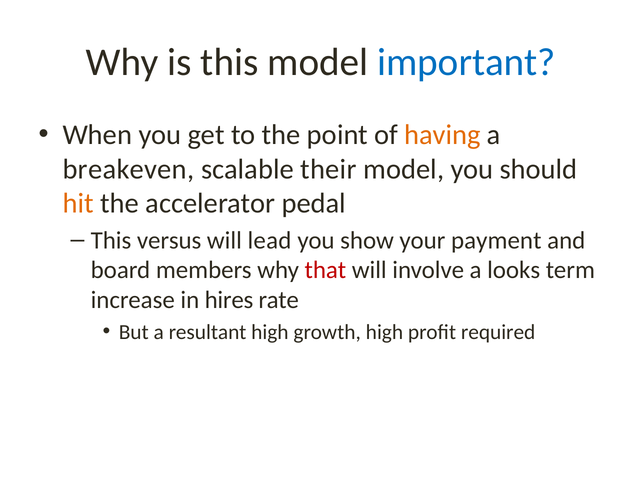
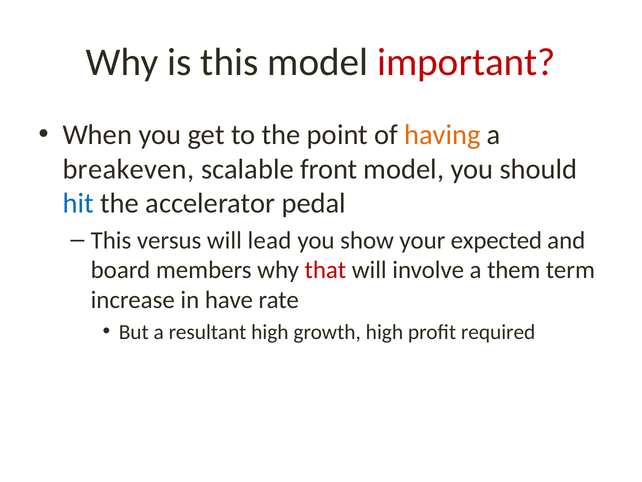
important colour: blue -> red (466, 62)
their: their -> front (329, 169)
hit colour: orange -> blue (78, 203)
payment: payment -> expected (496, 240)
looks: looks -> them (514, 270)
hires: hires -> have (229, 300)
